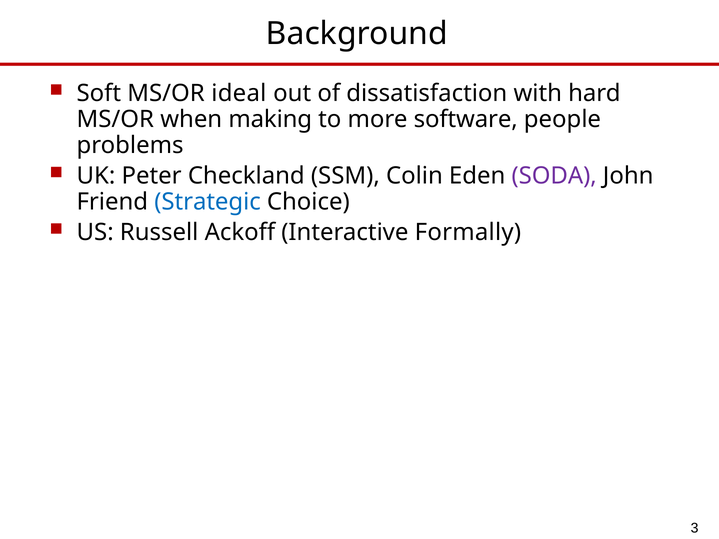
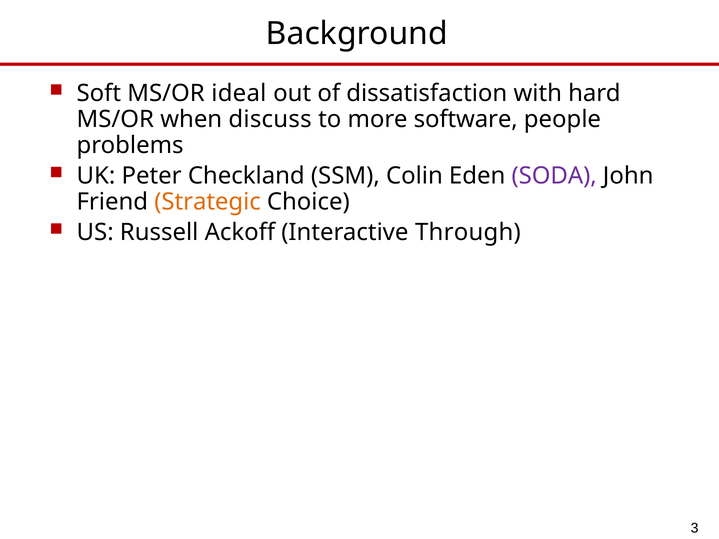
making: making -> discuss (270, 119)
Strategic colour: blue -> orange (208, 202)
Formally: Formally -> Through (468, 232)
